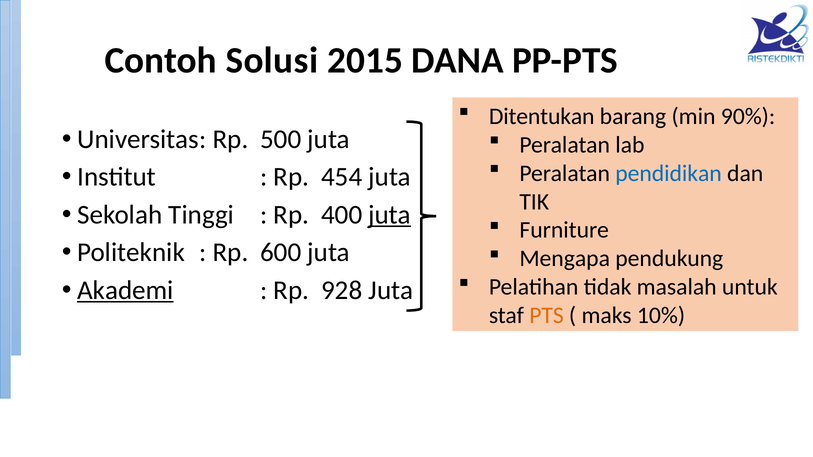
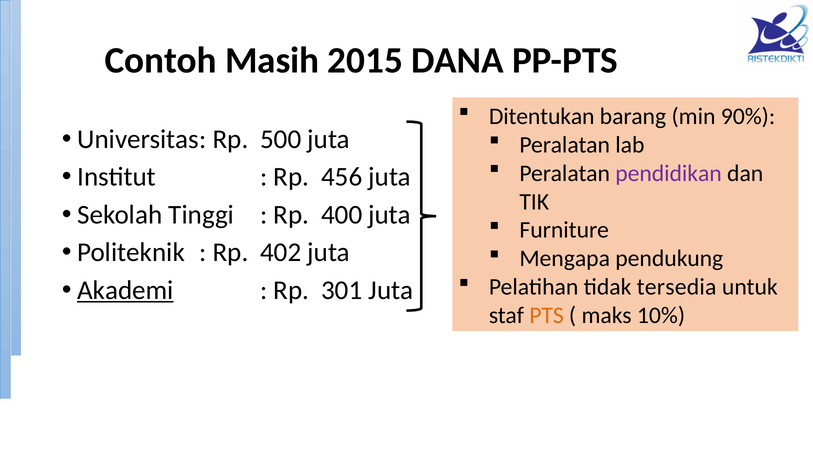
Solusi: Solusi -> Masih (272, 60)
pendidikan colour: blue -> purple (669, 173)
454: 454 -> 456 (342, 177)
juta underline: present -> none (390, 215)
600: 600 -> 402 (281, 253)
masalah: masalah -> tersedia (677, 287)
928: 928 -> 301 (342, 290)
